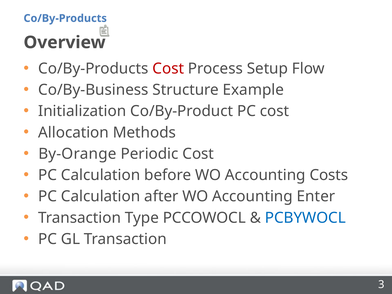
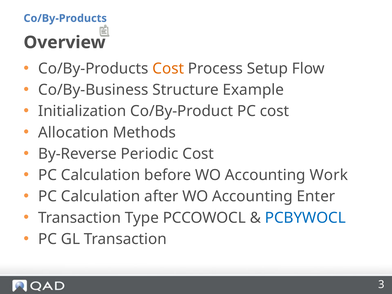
Cost colour: red -> orange (168, 69)
By-Orange: By-Orange -> By-Reverse (78, 154)
Costs: Costs -> Work (329, 175)
